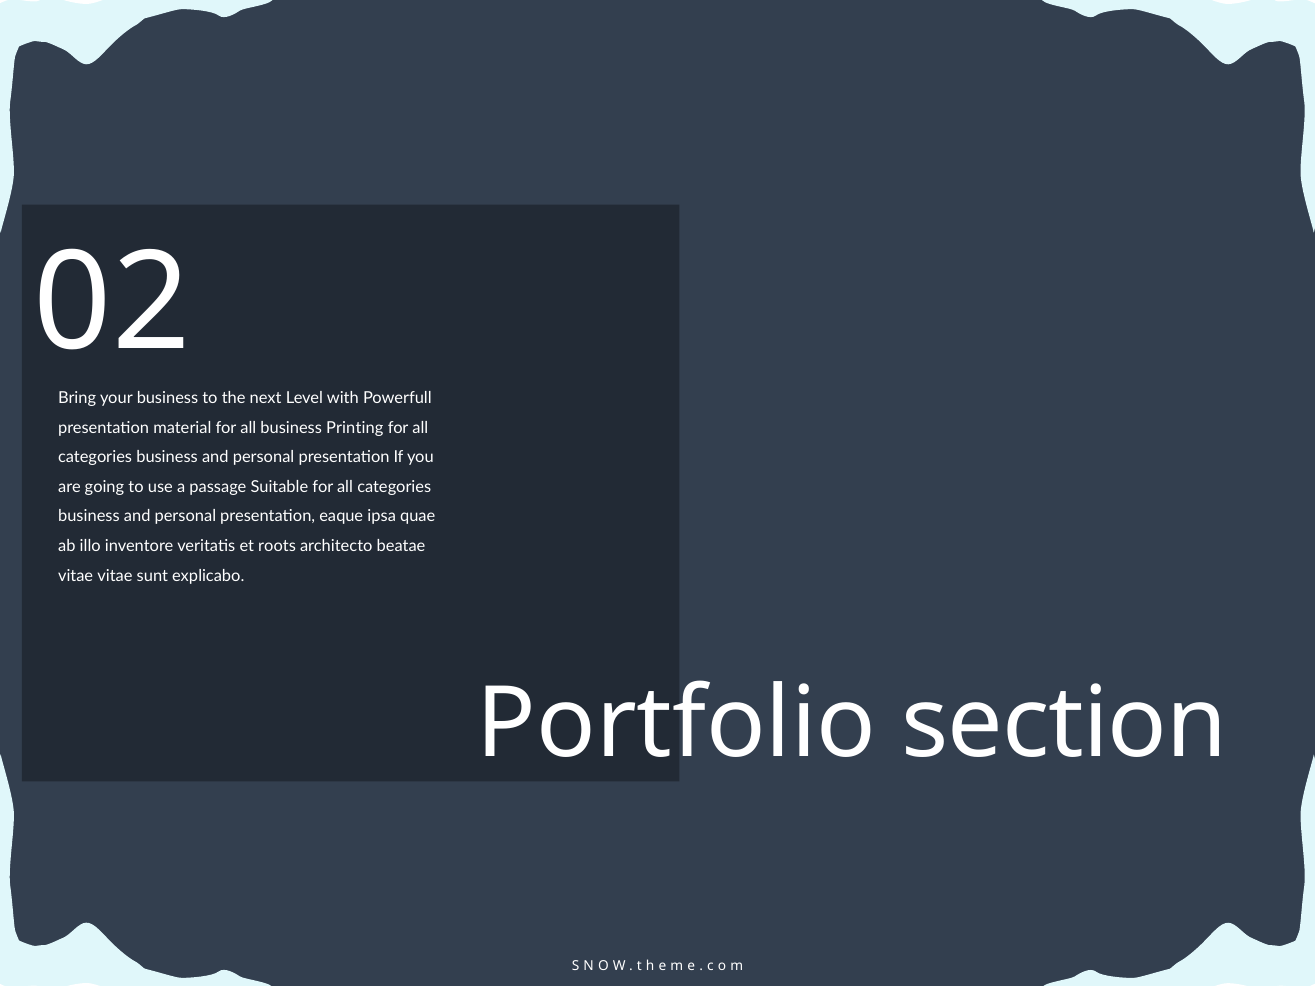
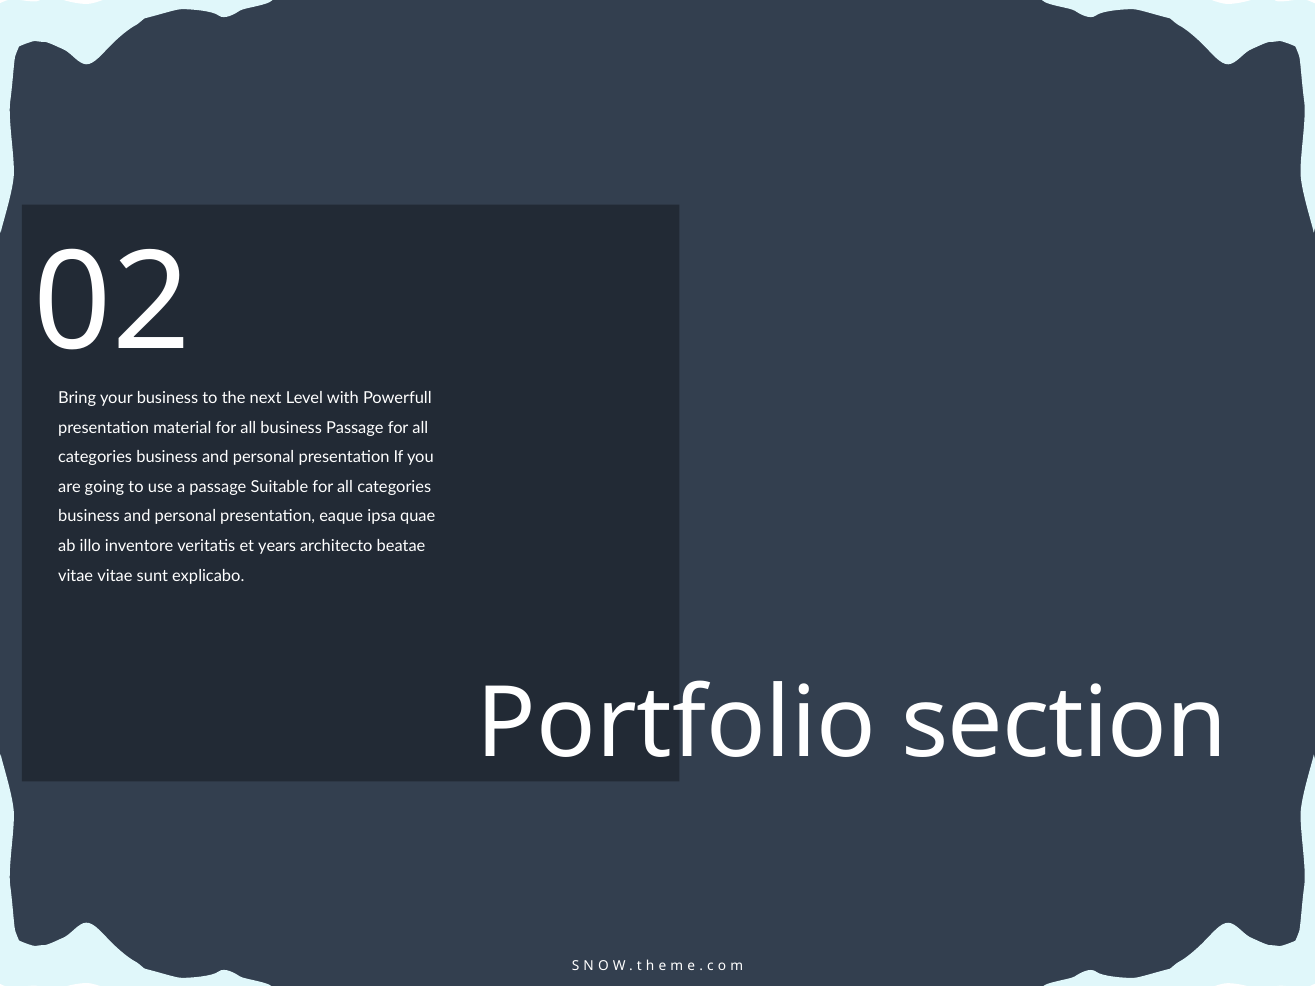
business Printing: Printing -> Passage (355, 428)
roots: roots -> years (277, 546)
